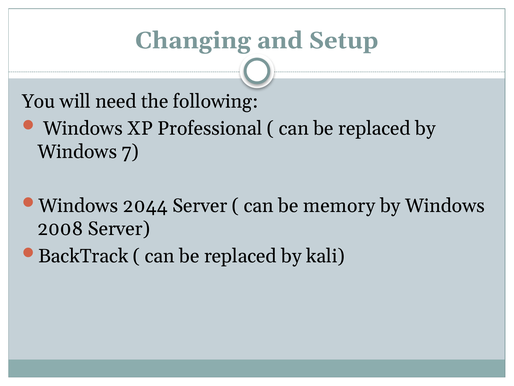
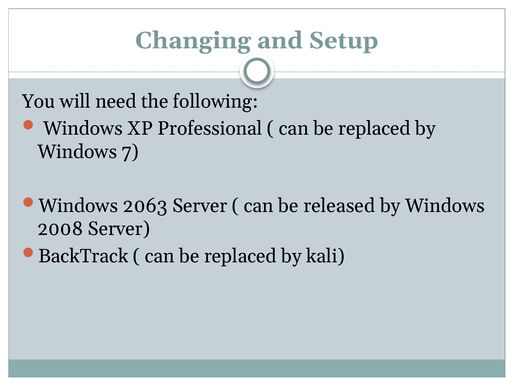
2044: 2044 -> 2063 (145, 205)
memory: memory -> released (339, 205)
